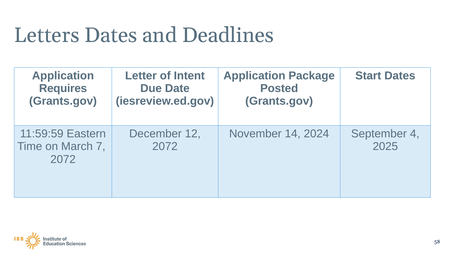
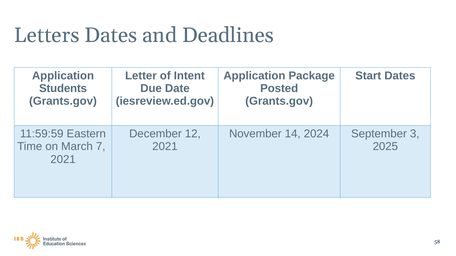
Requires: Requires -> Students (63, 89)
4: 4 -> 3 (415, 134)
2072: 2072 -> 2021 (165, 147)
2072: 2072 -> 2021 (63, 160)
